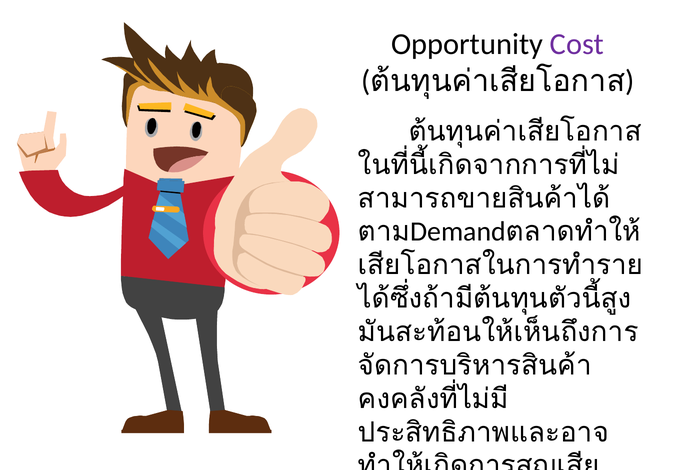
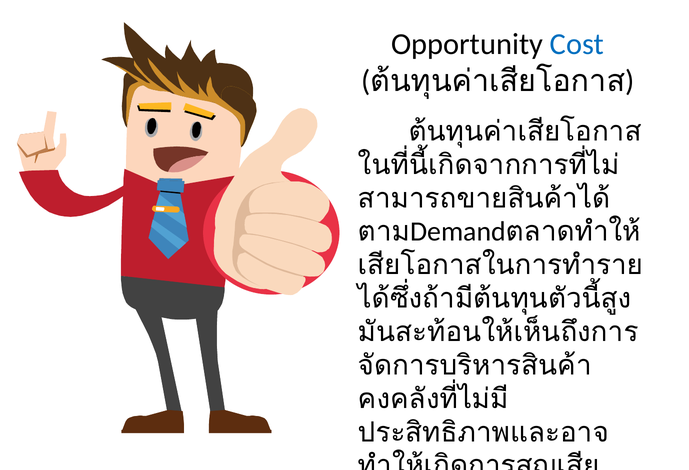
Cost colour: purple -> blue (577, 44)
